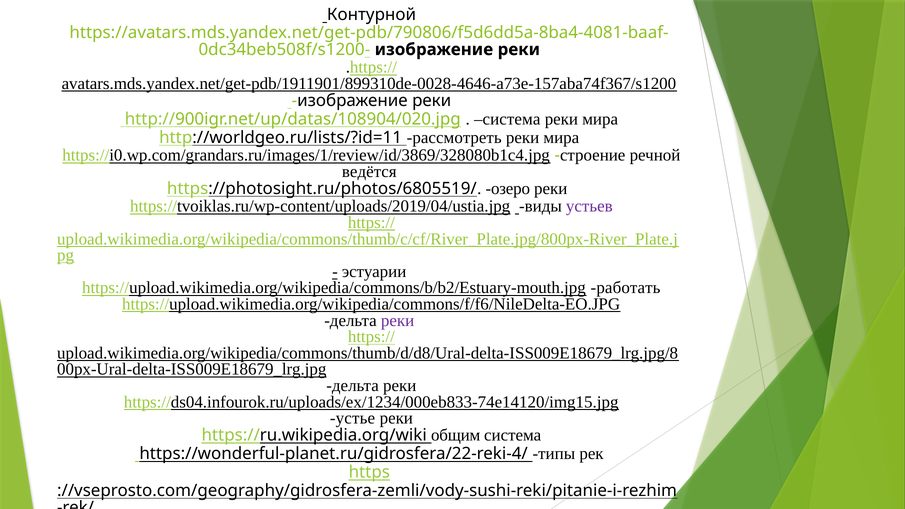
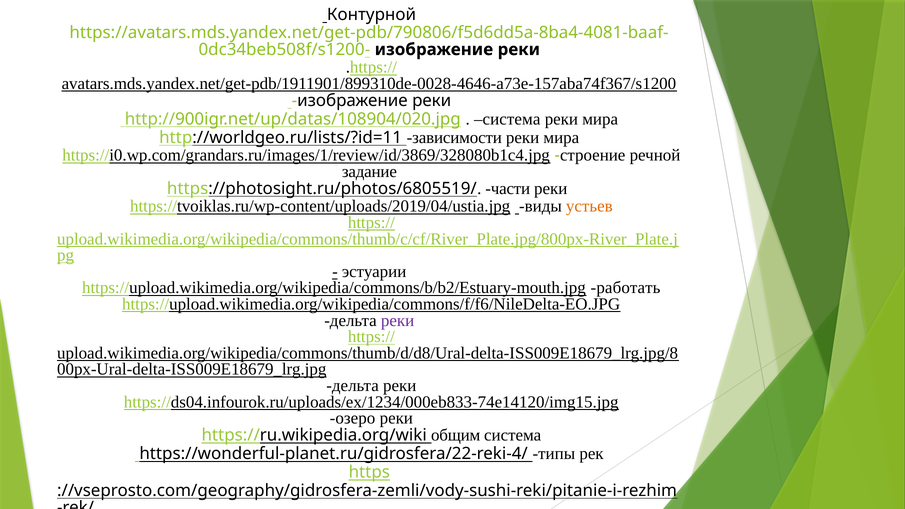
рассмотреть: рассмотреть -> зависимости (454, 138)
ведётся: ведётся -> задание (369, 172)
озеро: озеро -> части (508, 189)
устьев colour: purple -> orange (589, 206)
устье: устье -> озеро (353, 418)
